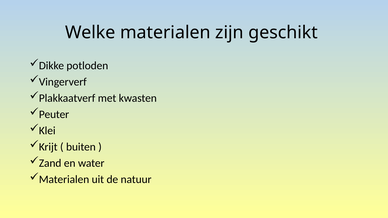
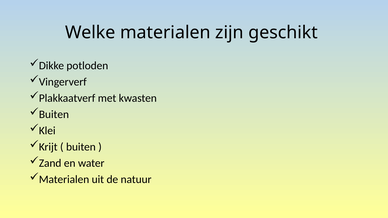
Peuter: Peuter -> Buiten (54, 114)
